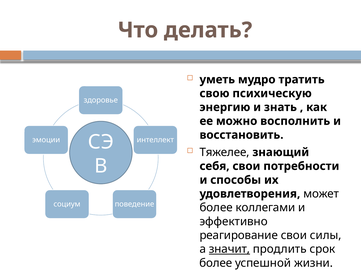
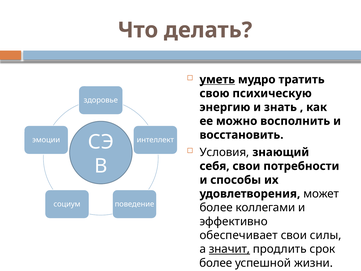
уметь underline: none -> present (217, 79)
Тяжелее: Тяжелее -> Условия (224, 152)
реагирование: реагирование -> обеспечивает (239, 235)
